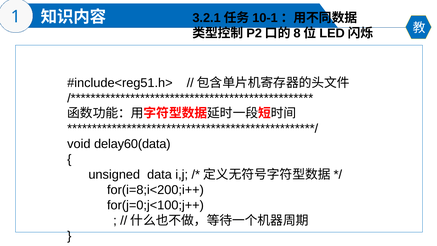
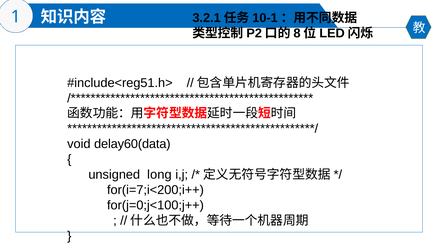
data: data -> long (159, 175)
for(i=8;i<200;i++: for(i=8;i<200;i++ -> for(i=7;i<200;i++ (155, 190)
